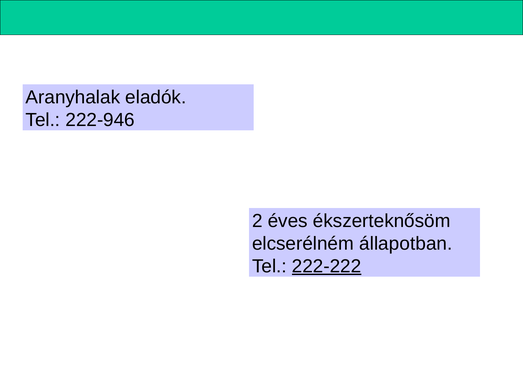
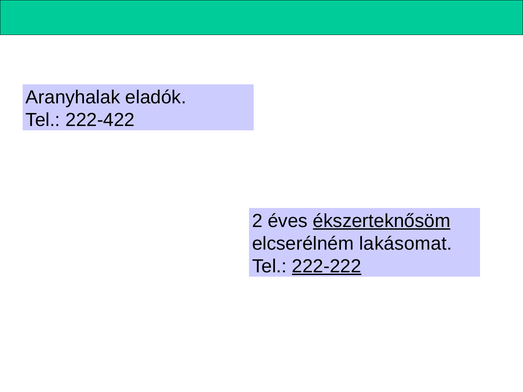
222-946: 222-946 -> 222-422 (100, 120)
ékszerteknősöm underline: none -> present (382, 221)
állapotban: állapotban -> lakásomat (406, 244)
